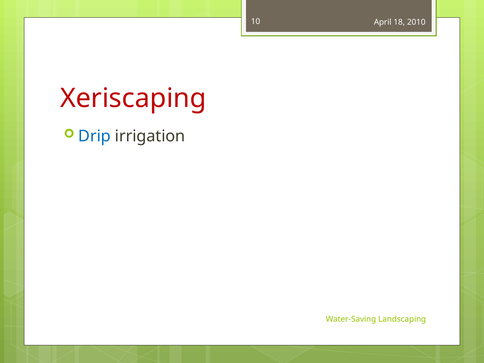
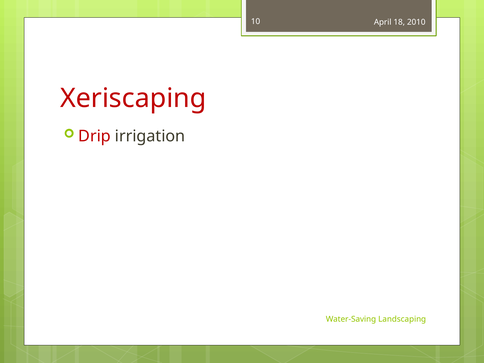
Drip colour: blue -> red (94, 136)
